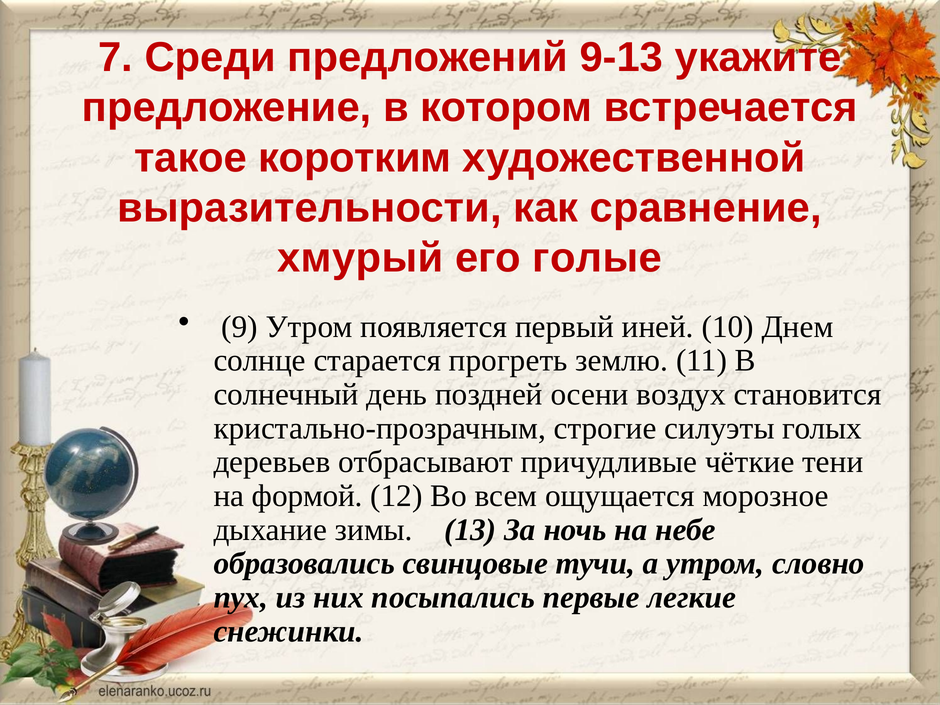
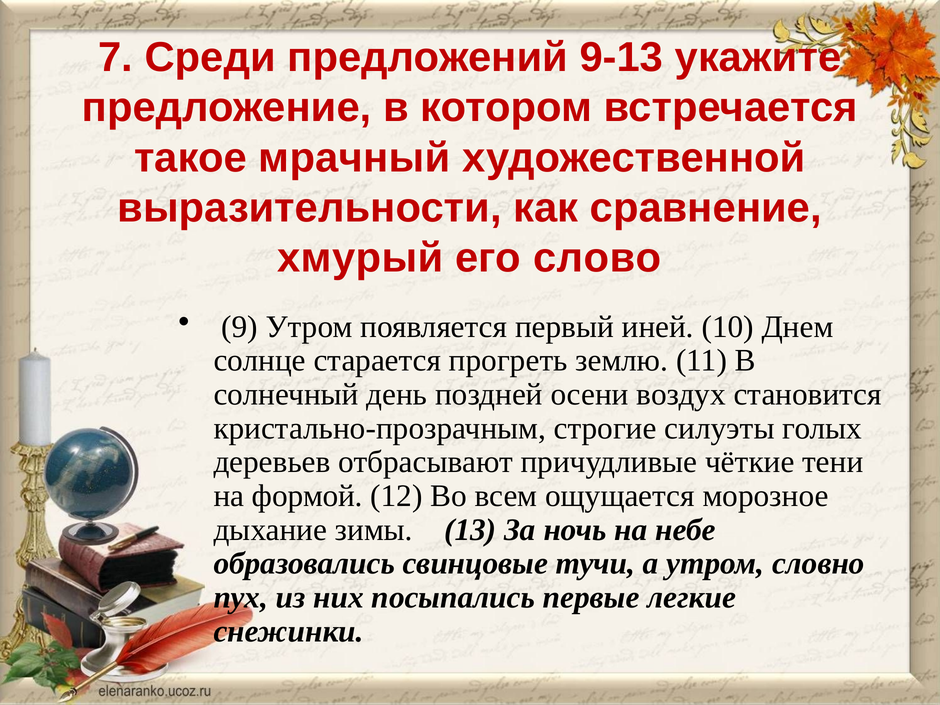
коротким: коротким -> мрачный (354, 158)
голые: голые -> слово (597, 258)
